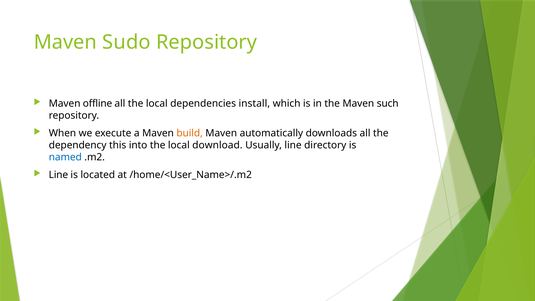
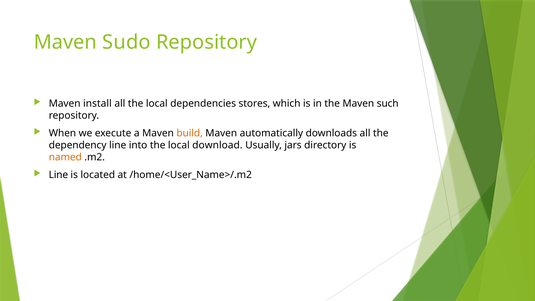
offline: offline -> install (97, 104)
install: install -> stores (254, 104)
dependency this: this -> line (118, 145)
Usually line: line -> jars (293, 145)
named colour: blue -> orange (65, 157)
